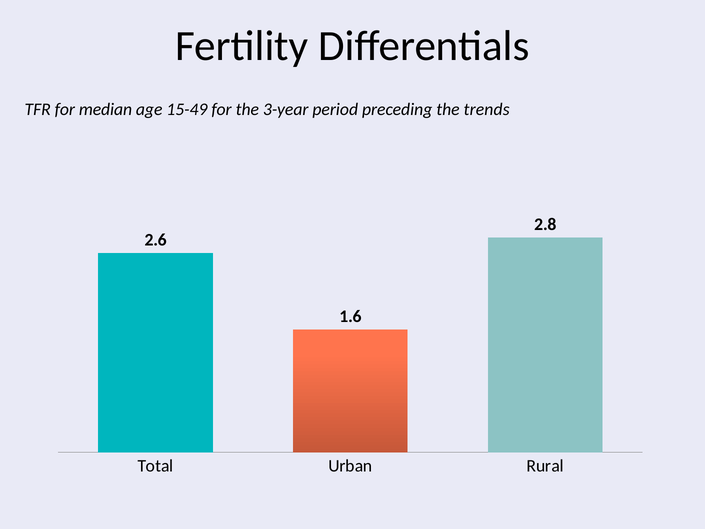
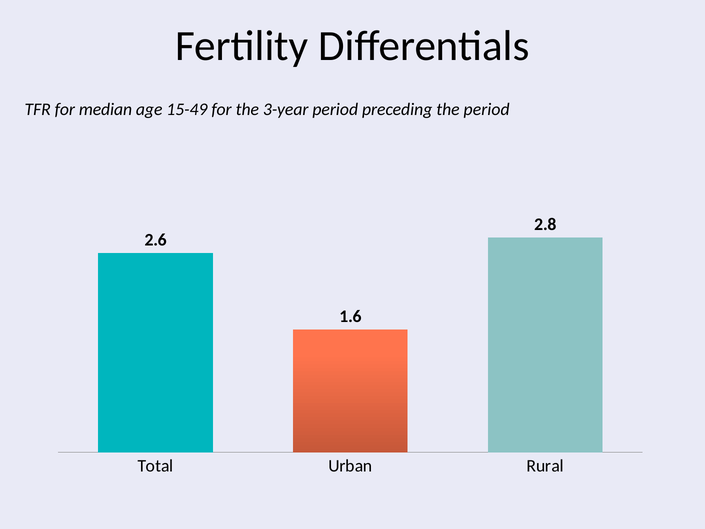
the trends: trends -> period (487, 109)
